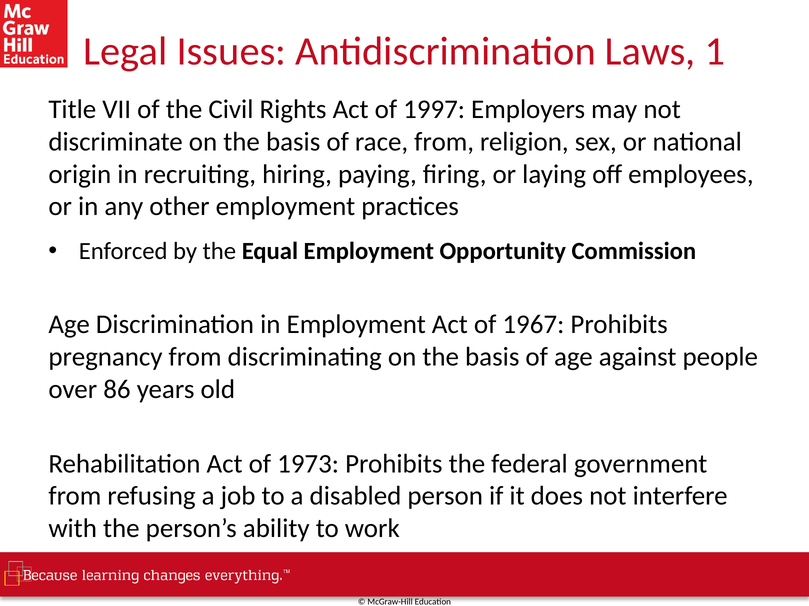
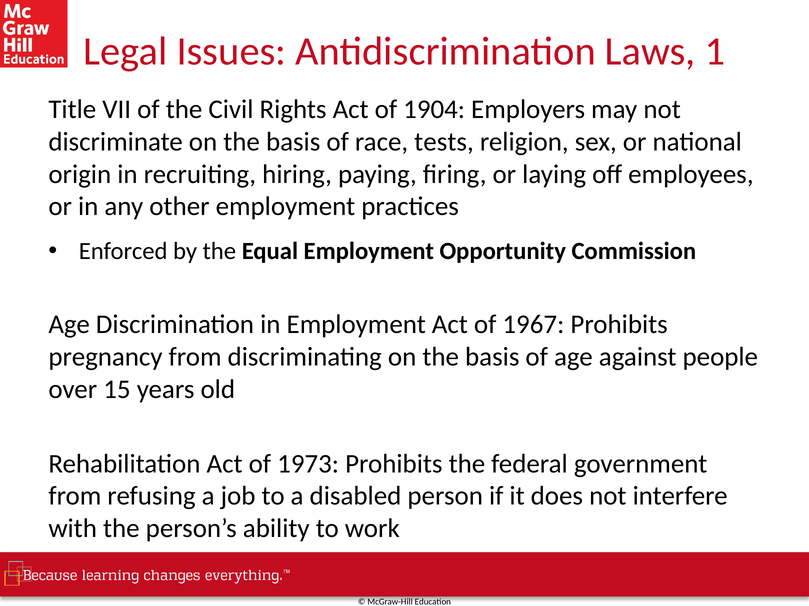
1997: 1997 -> 1904 (434, 110)
race from: from -> tests (444, 142)
86: 86 -> 15 (117, 390)
